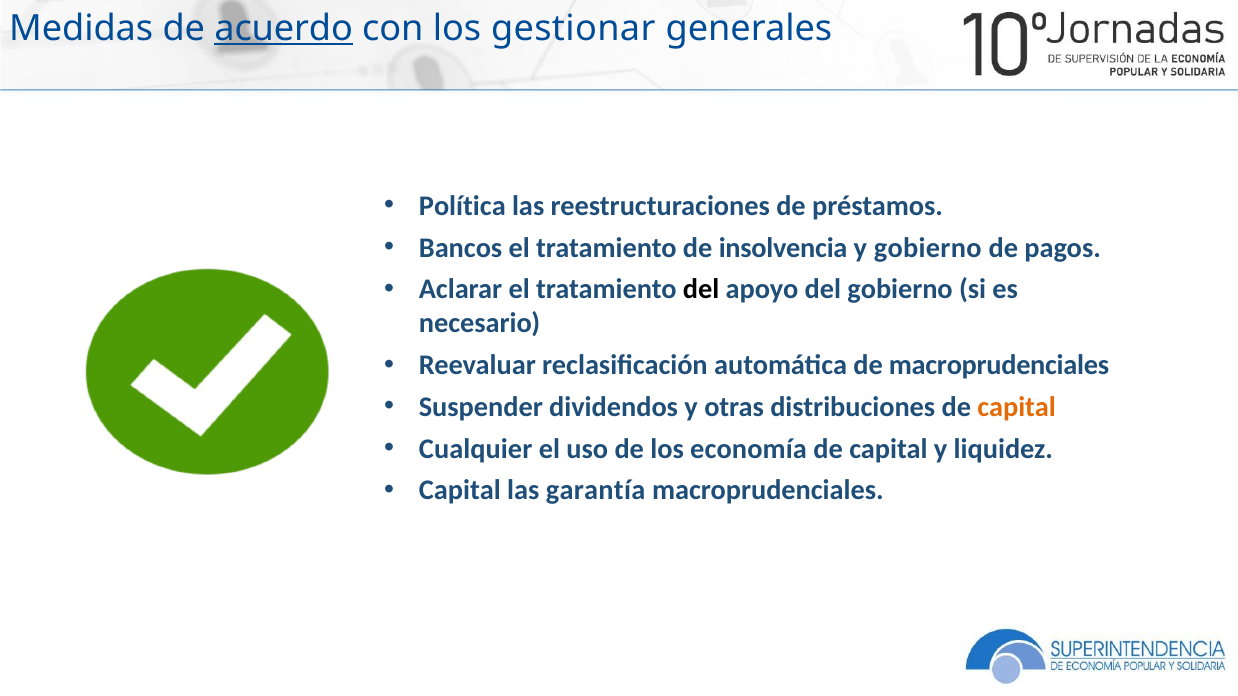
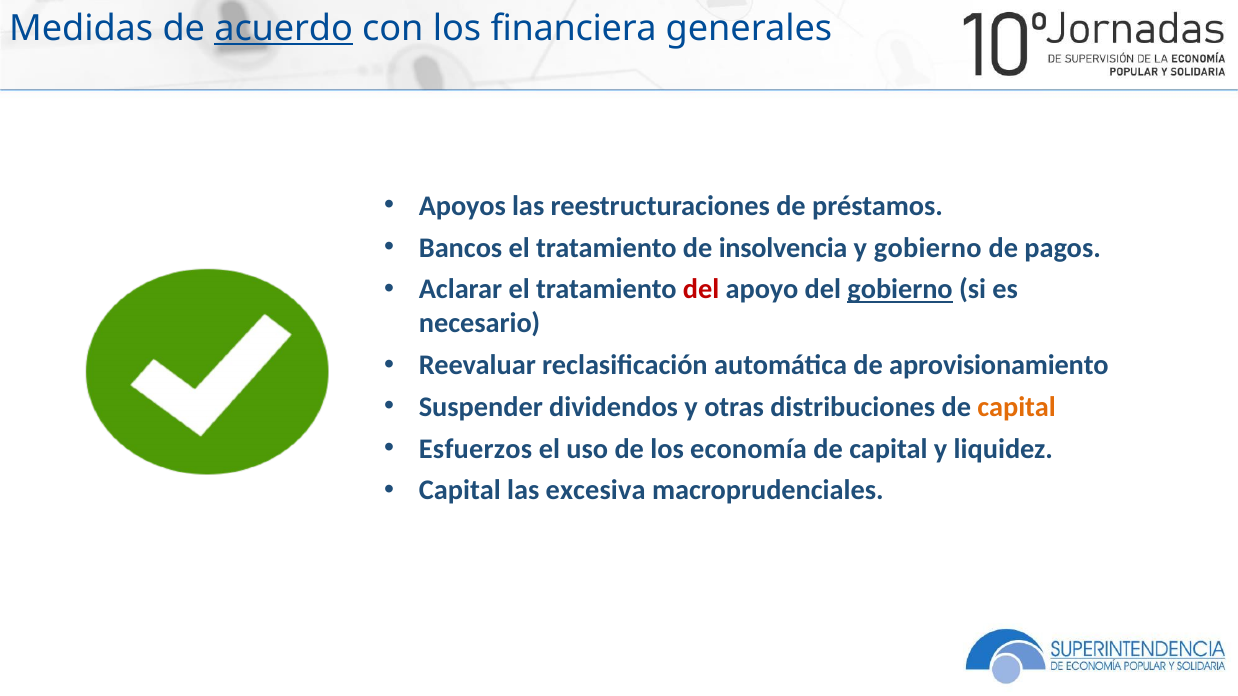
gestionar: gestionar -> financiera (574, 29)
Política: Política -> Apoyos (462, 206)
del colour: black -> red (701, 290)
gobierno underline: none -> present (900, 290)
de macroprudenciales: macroprudenciales -> aprovisionamiento (999, 365)
Cualquier: Cualquier -> Esfuerzos (476, 449)
garantía: garantía -> excesiva (596, 491)
